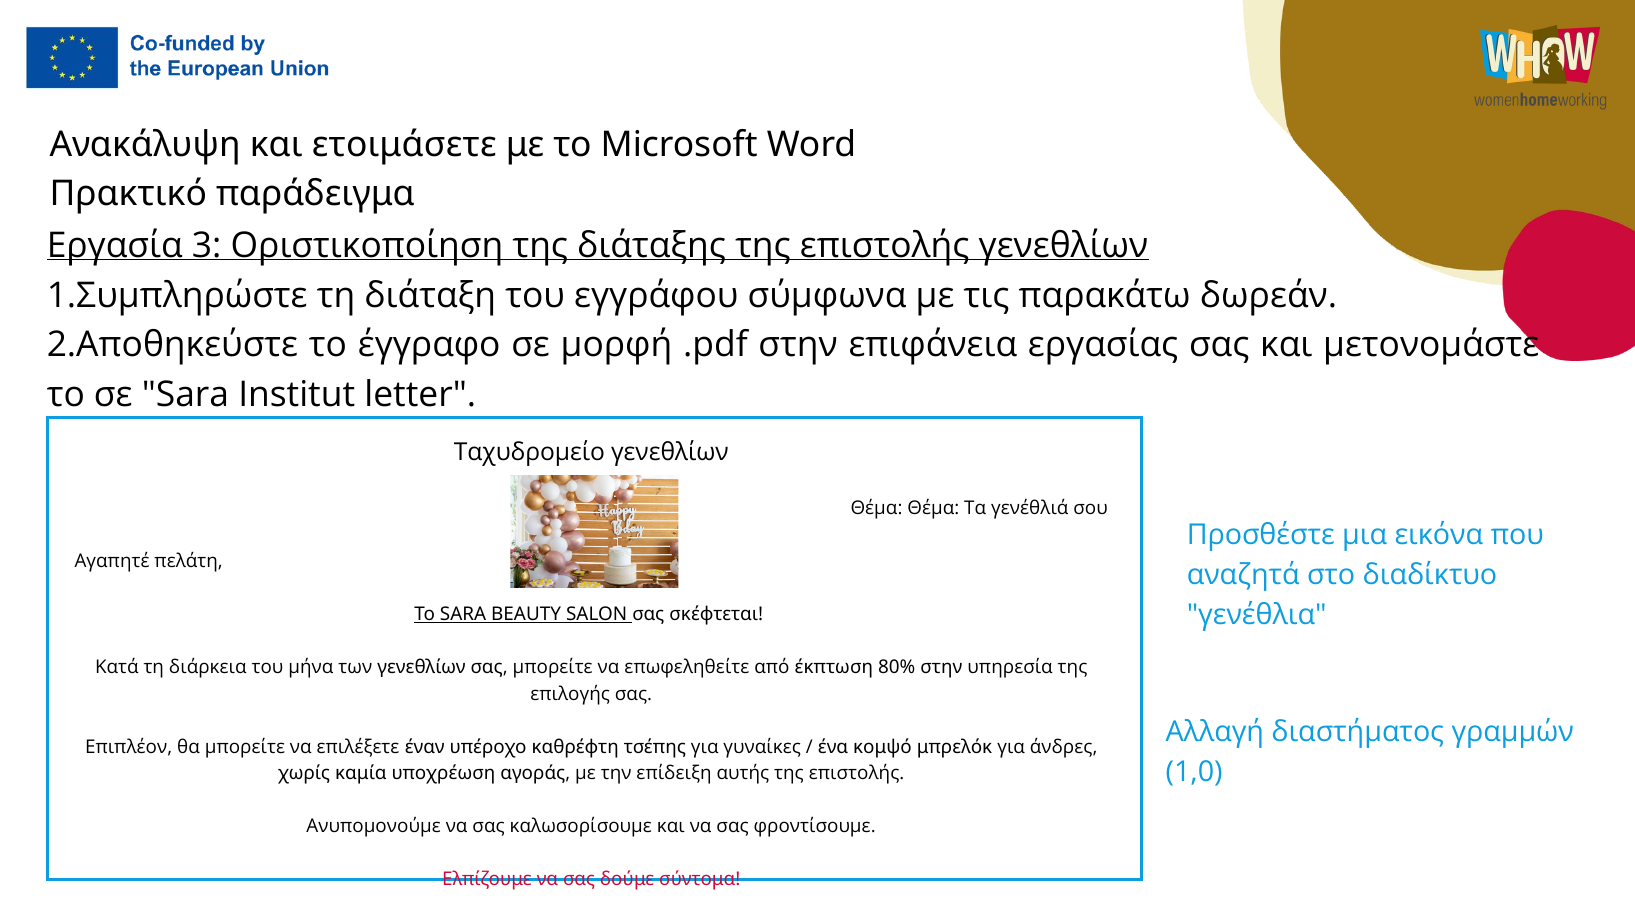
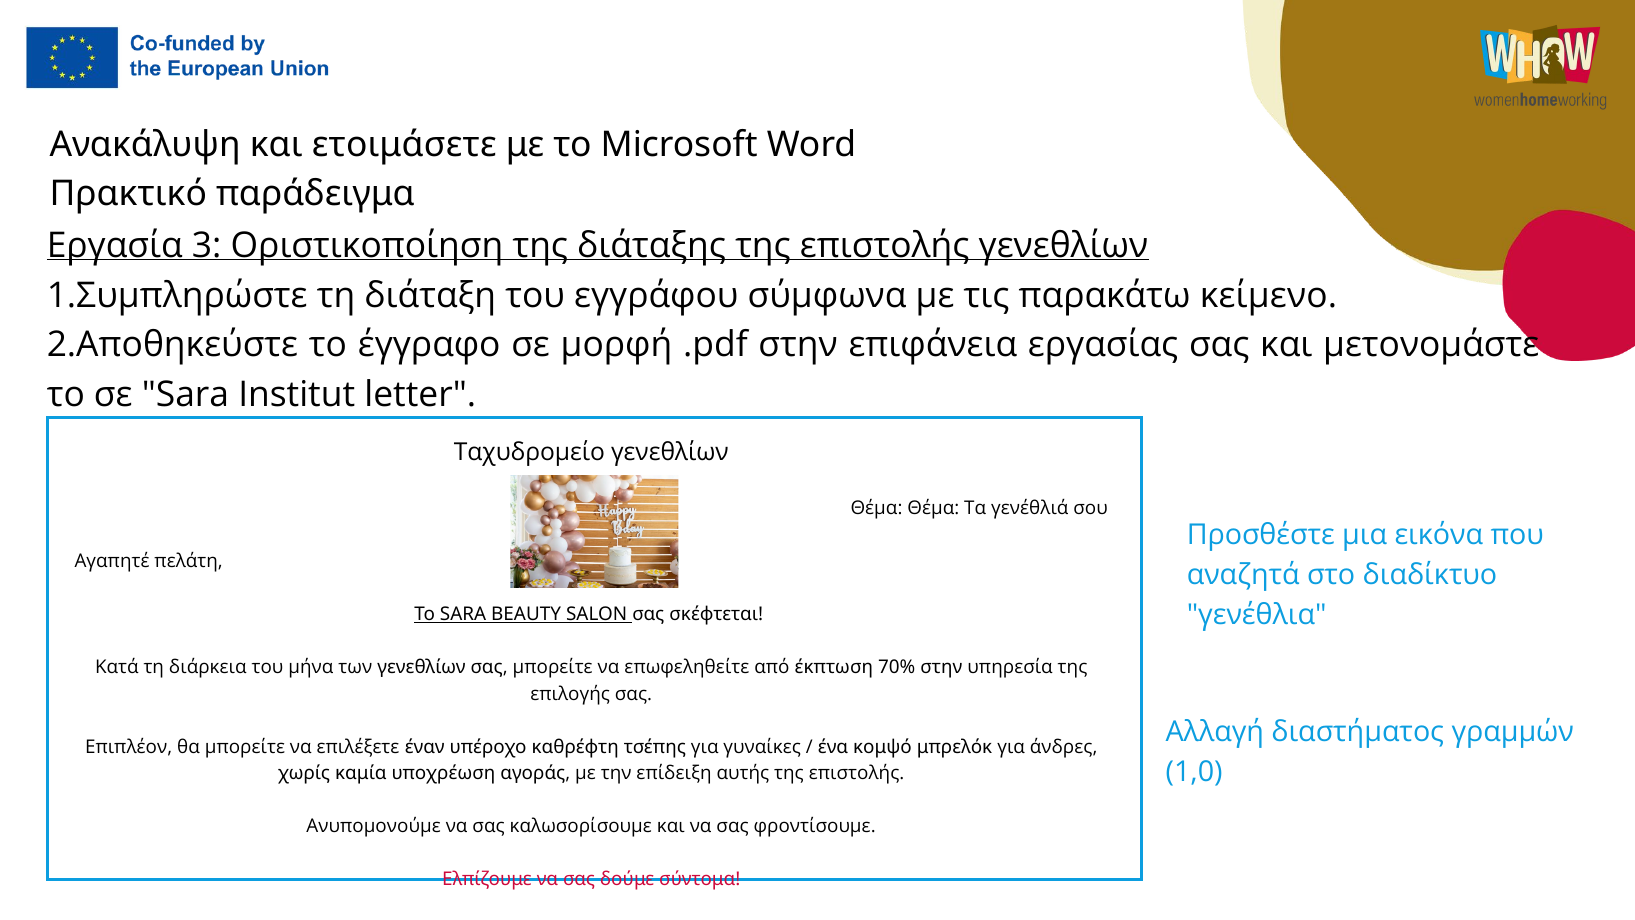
δωρεάν: δωρεάν -> κείμενο (1268, 295)
80%: 80% -> 70% (897, 667)
